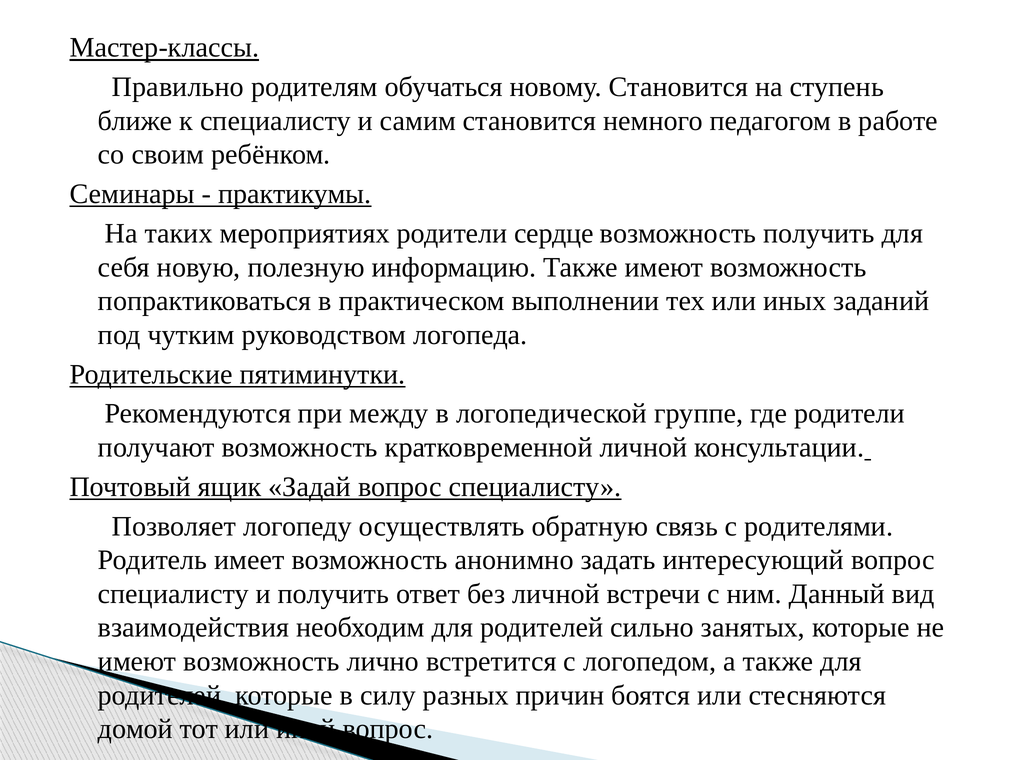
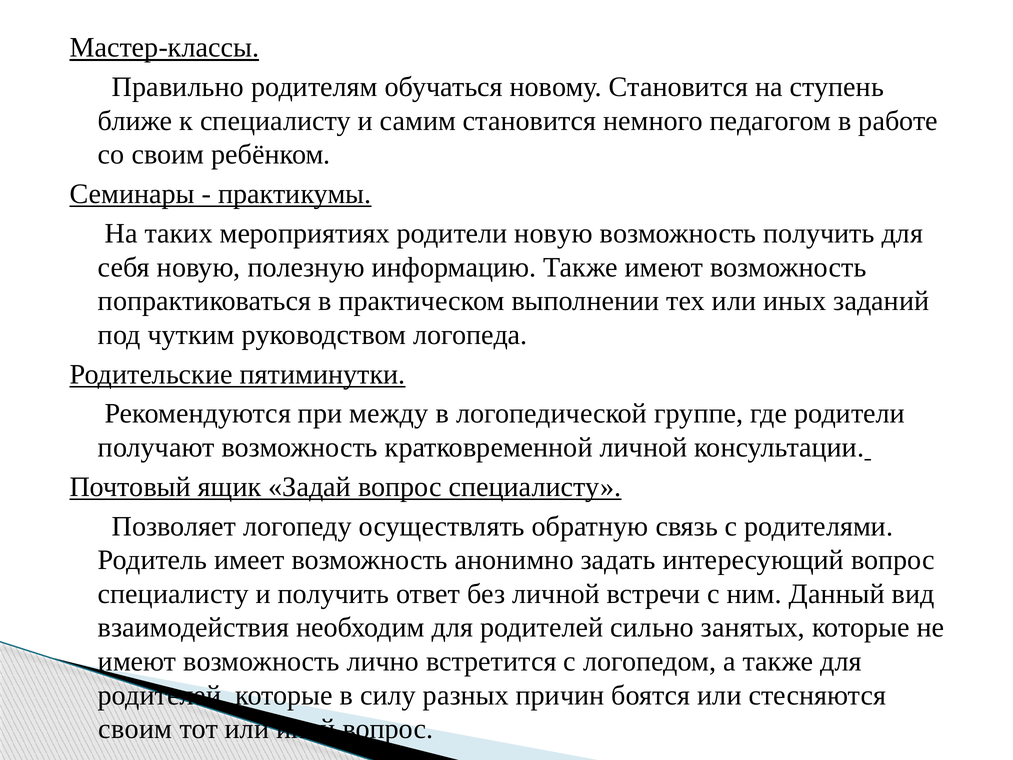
родители сердце: сердце -> новую (554, 233)
домой: домой -> своим (135, 729)
